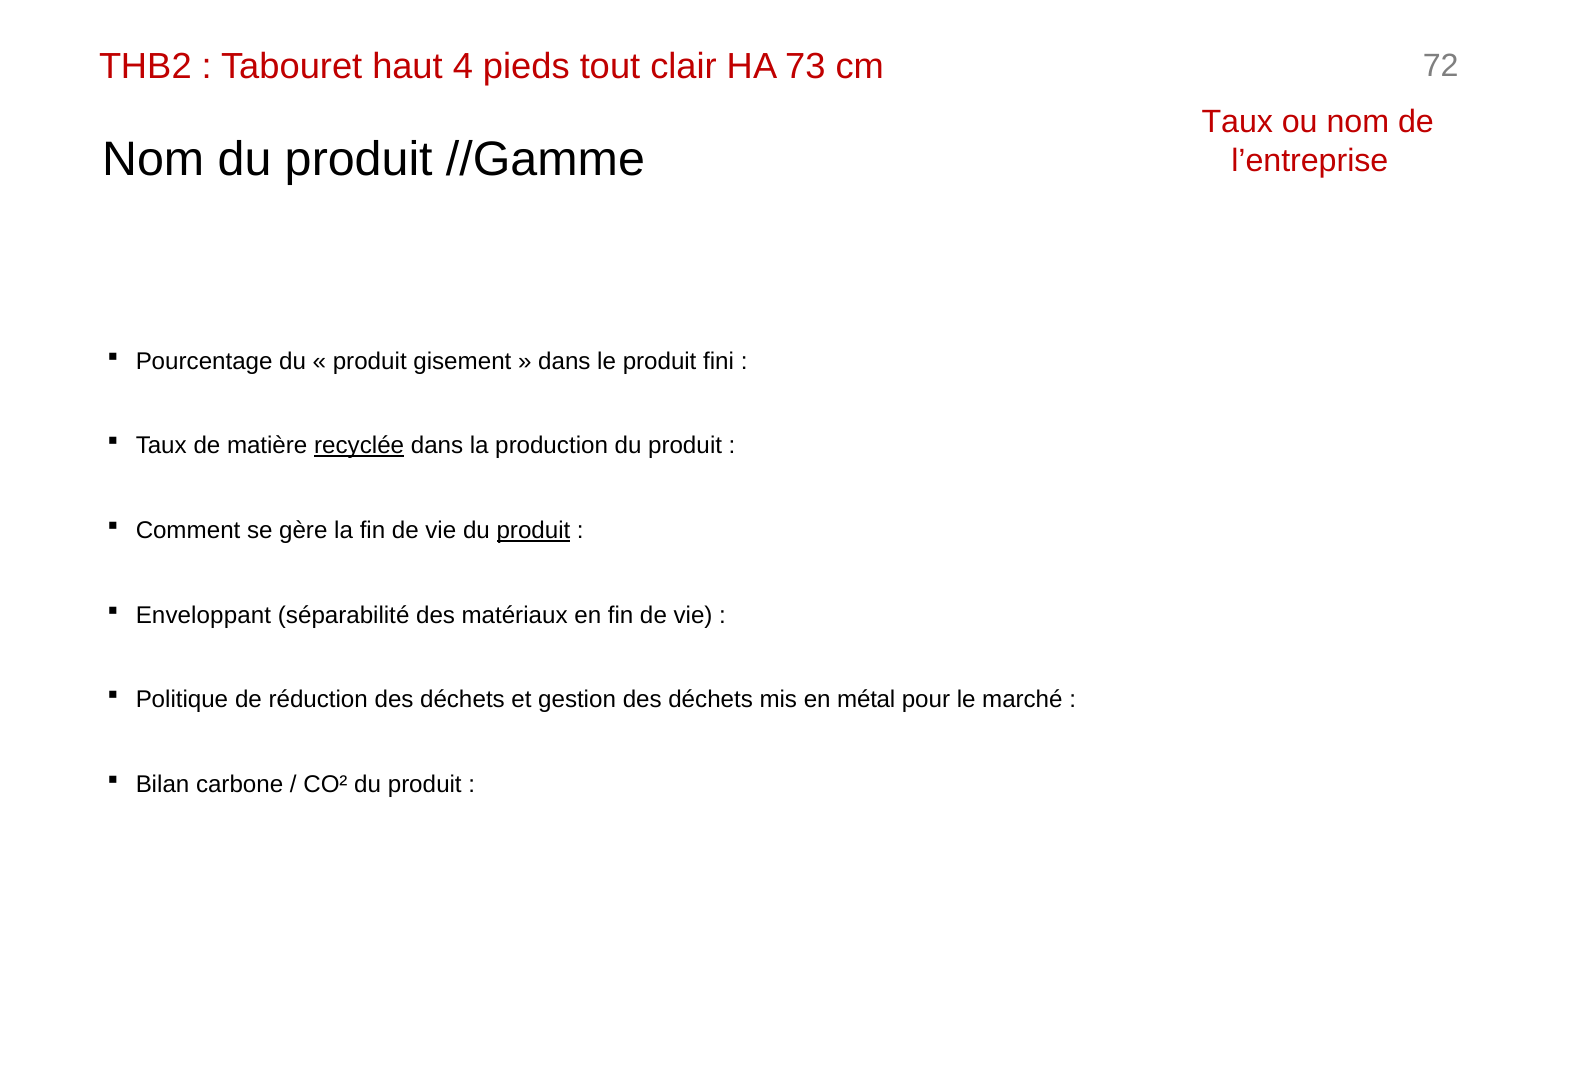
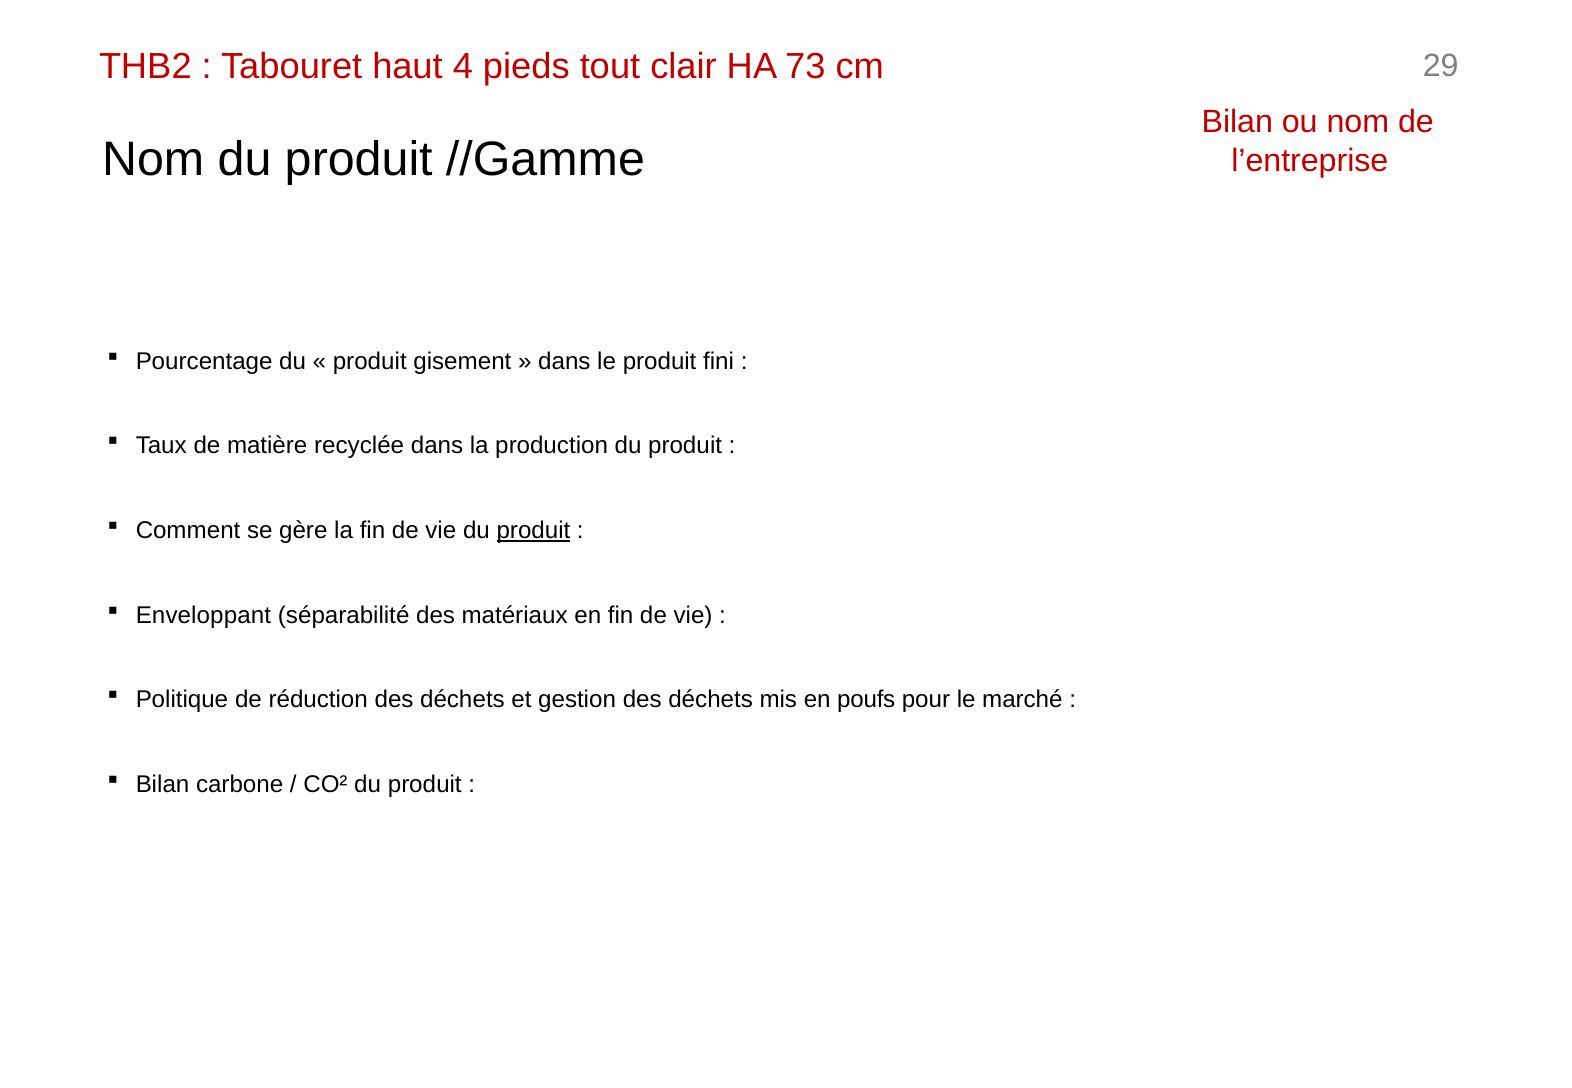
72: 72 -> 29 (1441, 66)
Taux: Taux -> Bilan (1237, 122)
recyclée underline: present -> none (359, 446)
métal: métal -> poufs (866, 700)
